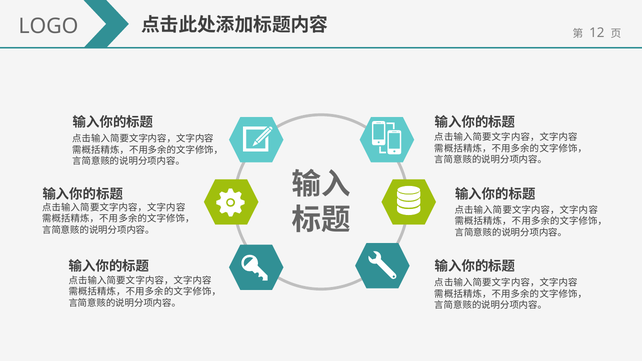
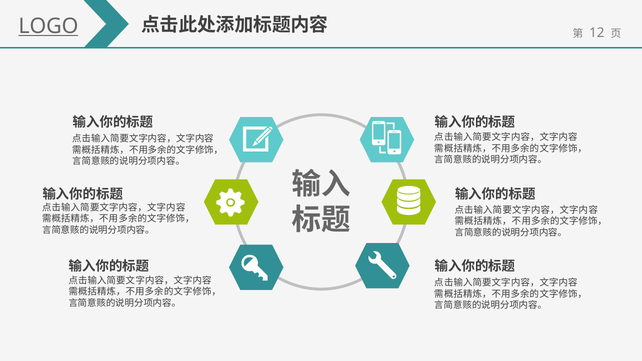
LOGO underline: none -> present (48, 26)
